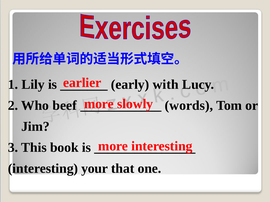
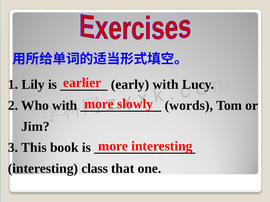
Who beef: beef -> with (65, 106)
your: your -> class (95, 169)
